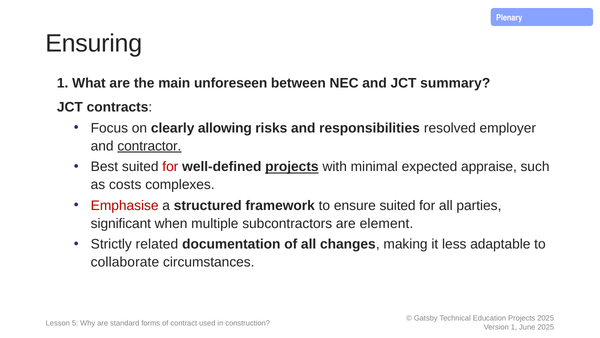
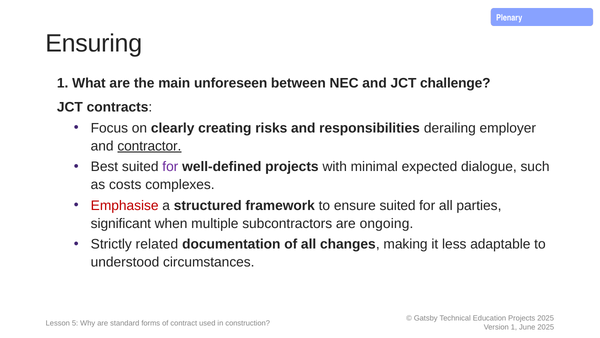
summary: summary -> challenge (455, 83)
allowing: allowing -> creating (225, 128)
resolved: resolved -> derailing (450, 128)
for colour: red -> purple (170, 167)
projects underline: present -> none (292, 167)
appraise: appraise -> dialogue (489, 167)
element: element -> ongoing (386, 223)
collaborate: collaborate -> understood (125, 262)
